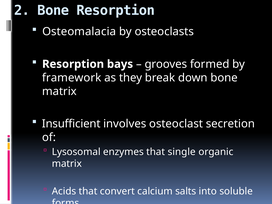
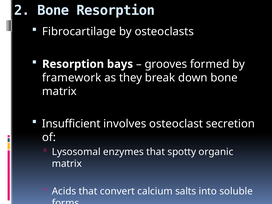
Osteomalacia: Osteomalacia -> Fibrocartilage (79, 32)
single: single -> spotty (182, 152)
